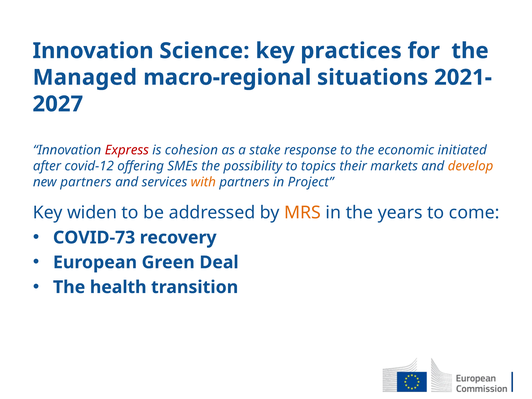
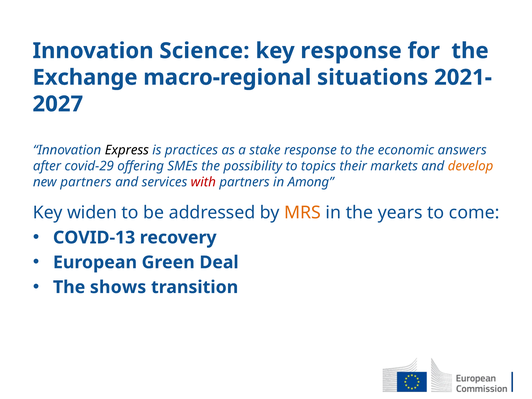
key practices: practices -> response (351, 51)
Managed: Managed -> Exchange (85, 77)
Express colour: red -> black (127, 150)
cohesion: cohesion -> practices (191, 150)
initiated: initiated -> answers (462, 150)
covid-12: covid-12 -> covid-29 (89, 166)
with colour: orange -> red (203, 182)
Project: Project -> Among (311, 182)
COVID-73: COVID-73 -> COVID-13 (94, 238)
health: health -> shows (118, 287)
